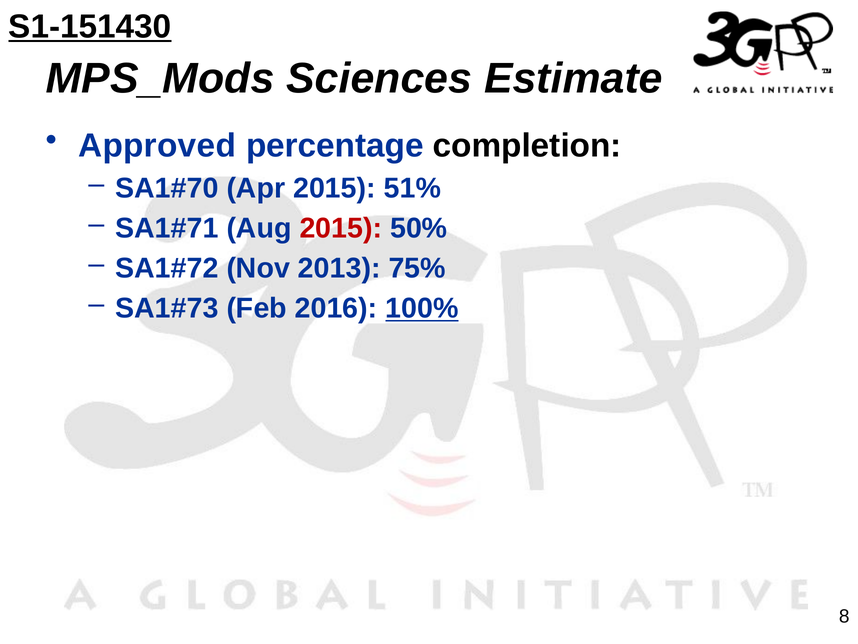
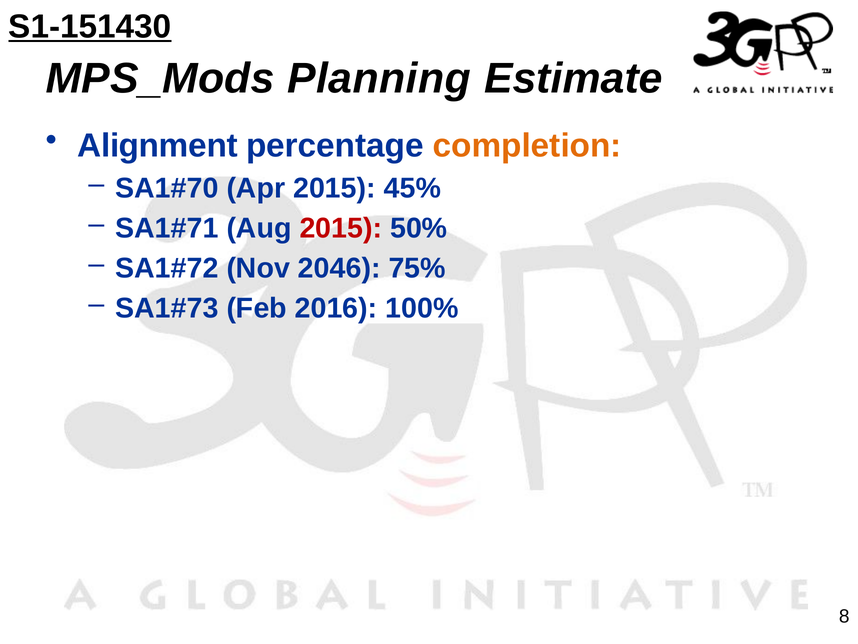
Sciences: Sciences -> Planning (379, 79)
Approved: Approved -> Alignment (157, 146)
completion colour: black -> orange (527, 146)
51%: 51% -> 45% (412, 188)
2013: 2013 -> 2046 (339, 268)
100% underline: present -> none (422, 308)
